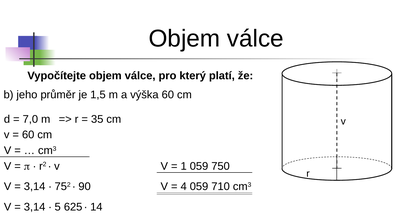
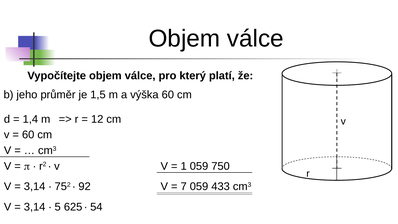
7,0: 7,0 -> 1,4 (30, 119)
35: 35 -> 12 (97, 119)
90: 90 -> 92 (85, 186)
4: 4 -> 7 (184, 186)
710: 710 -> 433 (221, 186)
14: 14 -> 54 (96, 207)
